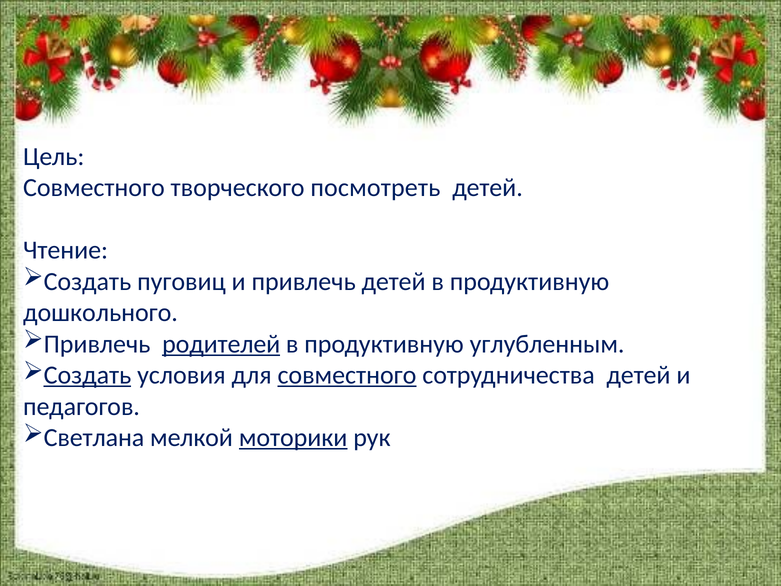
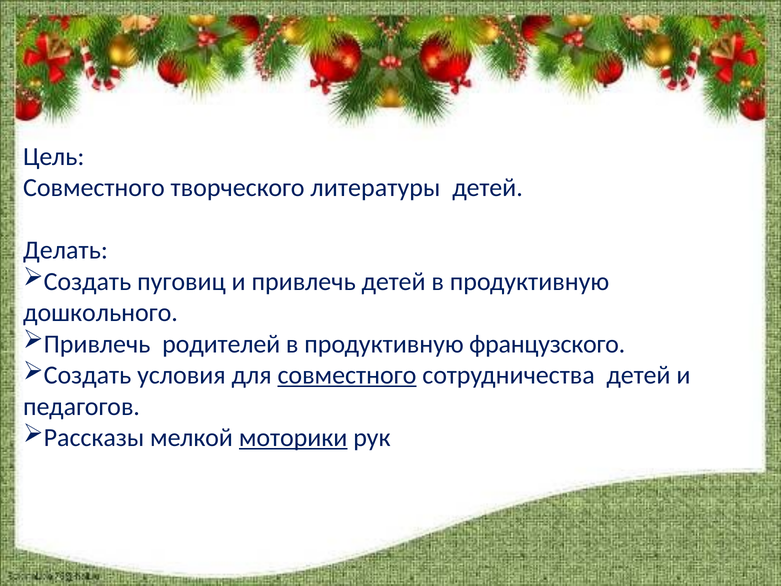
посмотреть: посмотреть -> литературы (375, 188)
Чтение: Чтение -> Делать (65, 250)
родителей underline: present -> none (221, 344)
углубленным: углубленным -> французского (547, 344)
Создать underline: present -> none (87, 375)
Светлана: Светлана -> Рассказы (94, 438)
